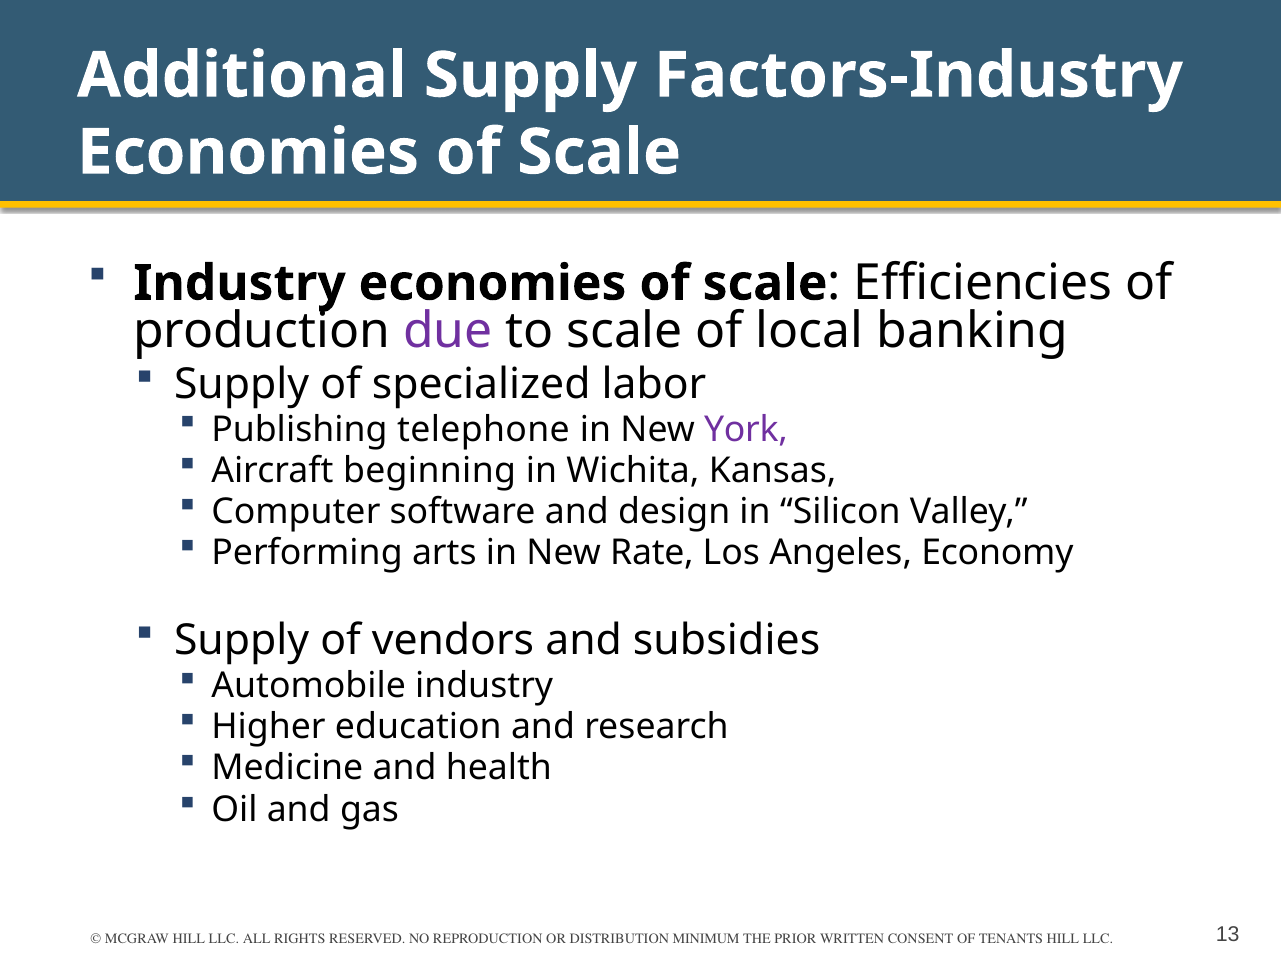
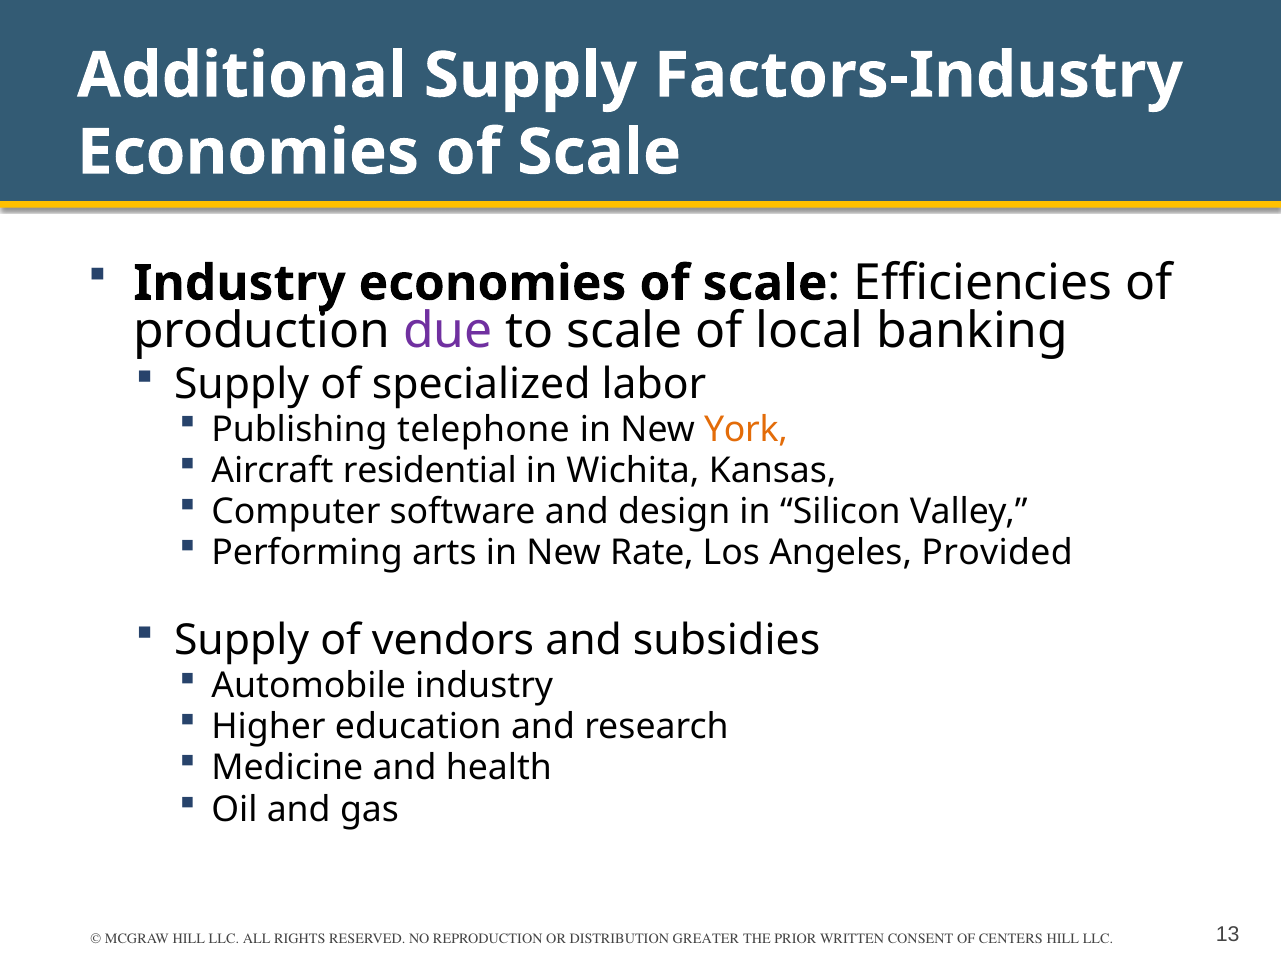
York colour: purple -> orange (746, 429)
beginning: beginning -> residential (430, 470)
Economy: Economy -> Provided (997, 553)
MINIMUM: MINIMUM -> GREATER (706, 938)
TENANTS: TENANTS -> CENTERS (1011, 938)
